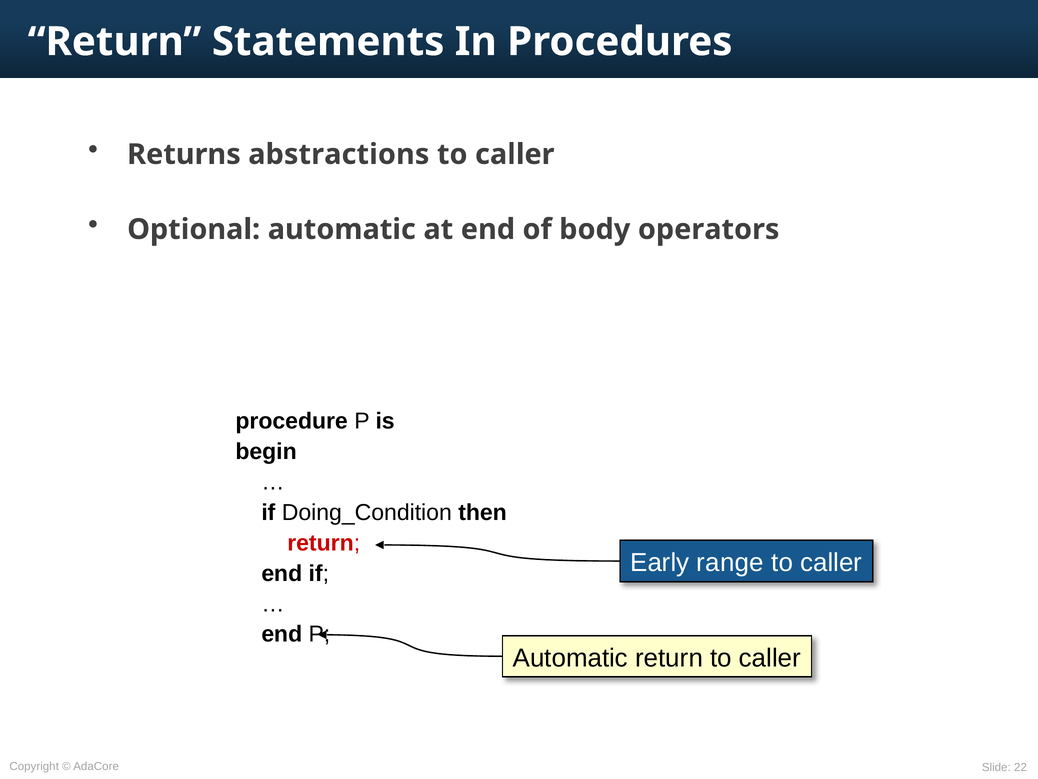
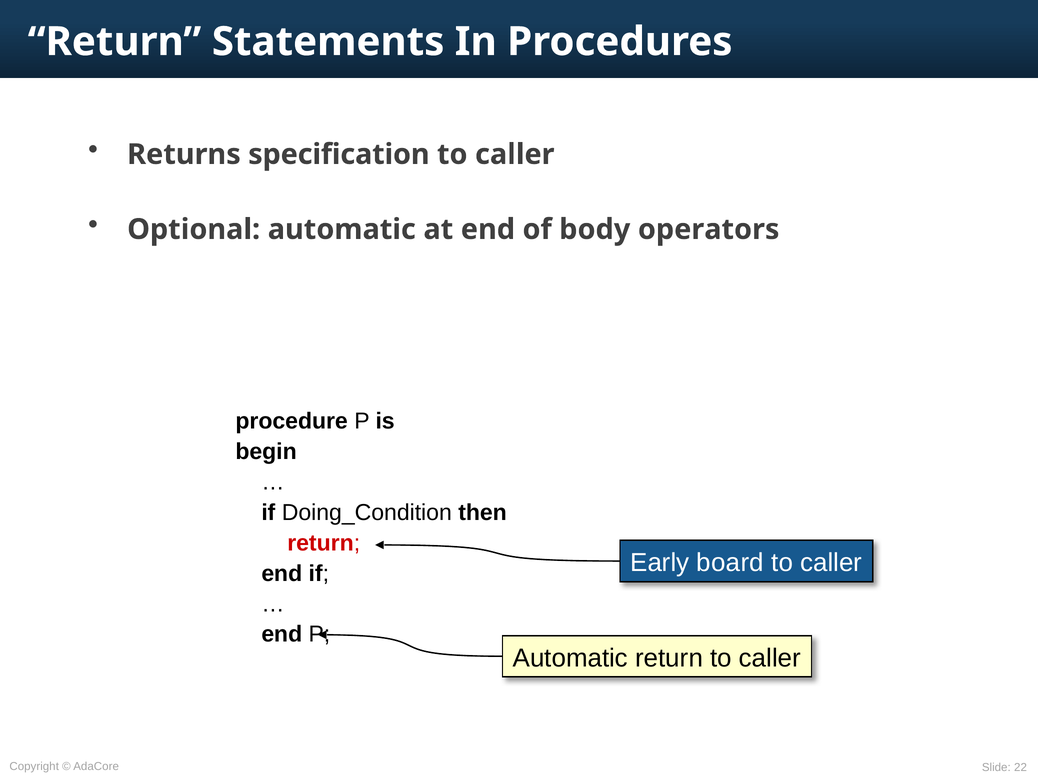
abstractions: abstractions -> specification (339, 154)
range: range -> board (730, 562)
